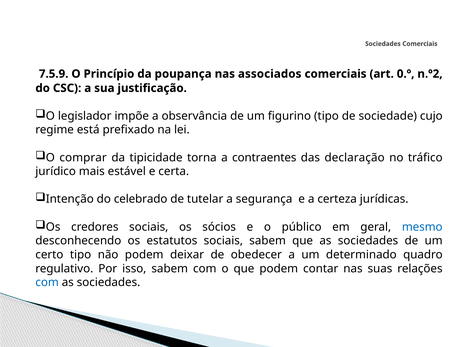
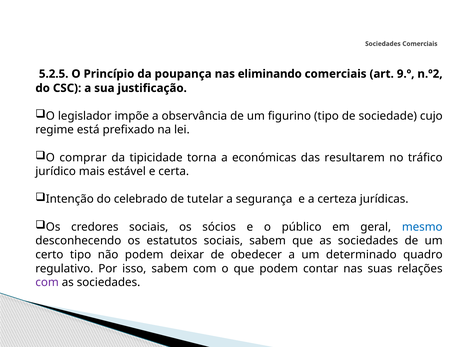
7.5.9: 7.5.9 -> 5.2.5 (54, 74)
associados: associados -> eliminando (270, 74)
0.º: 0.º -> 9.º (406, 74)
contraentes: contraentes -> económicas (264, 158)
declaração: declaração -> resultarem (355, 158)
com colour: blue -> purple (47, 283)
